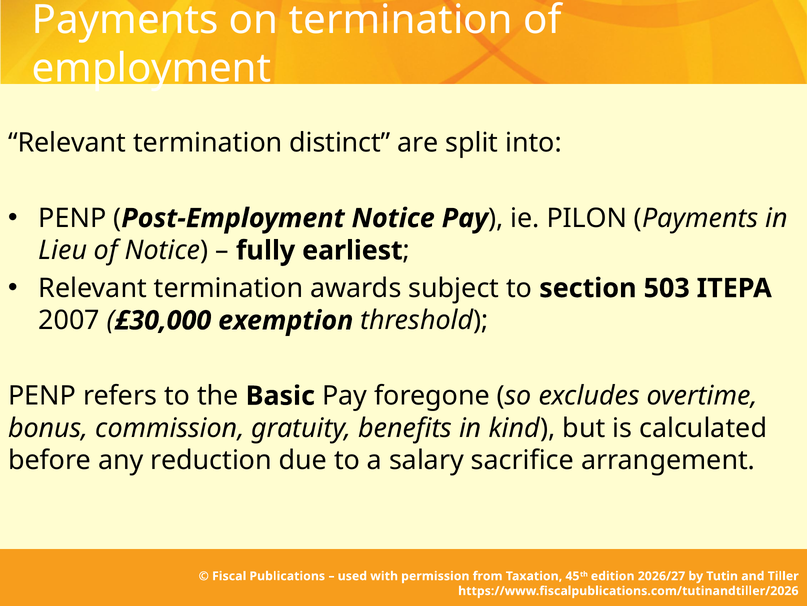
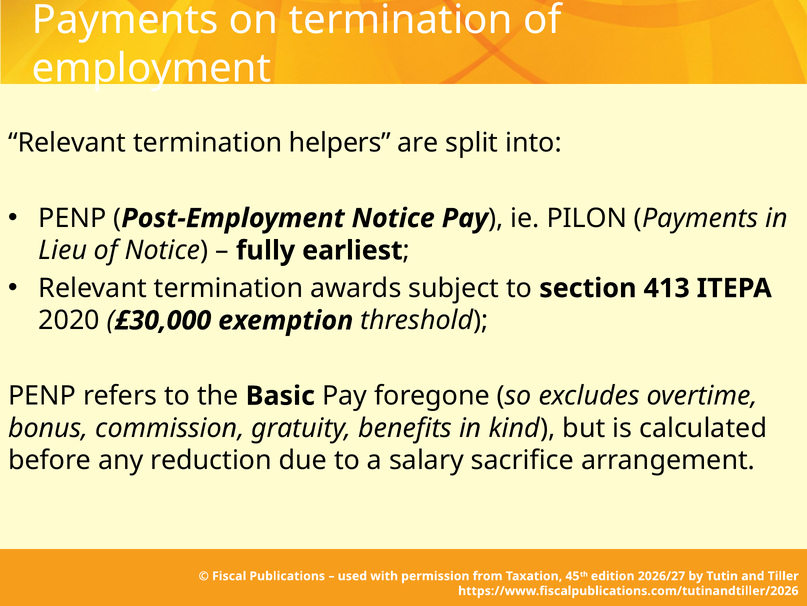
distinct: distinct -> helpers (340, 143)
503: 503 -> 413 (667, 288)
2007: 2007 -> 2020 (69, 320)
